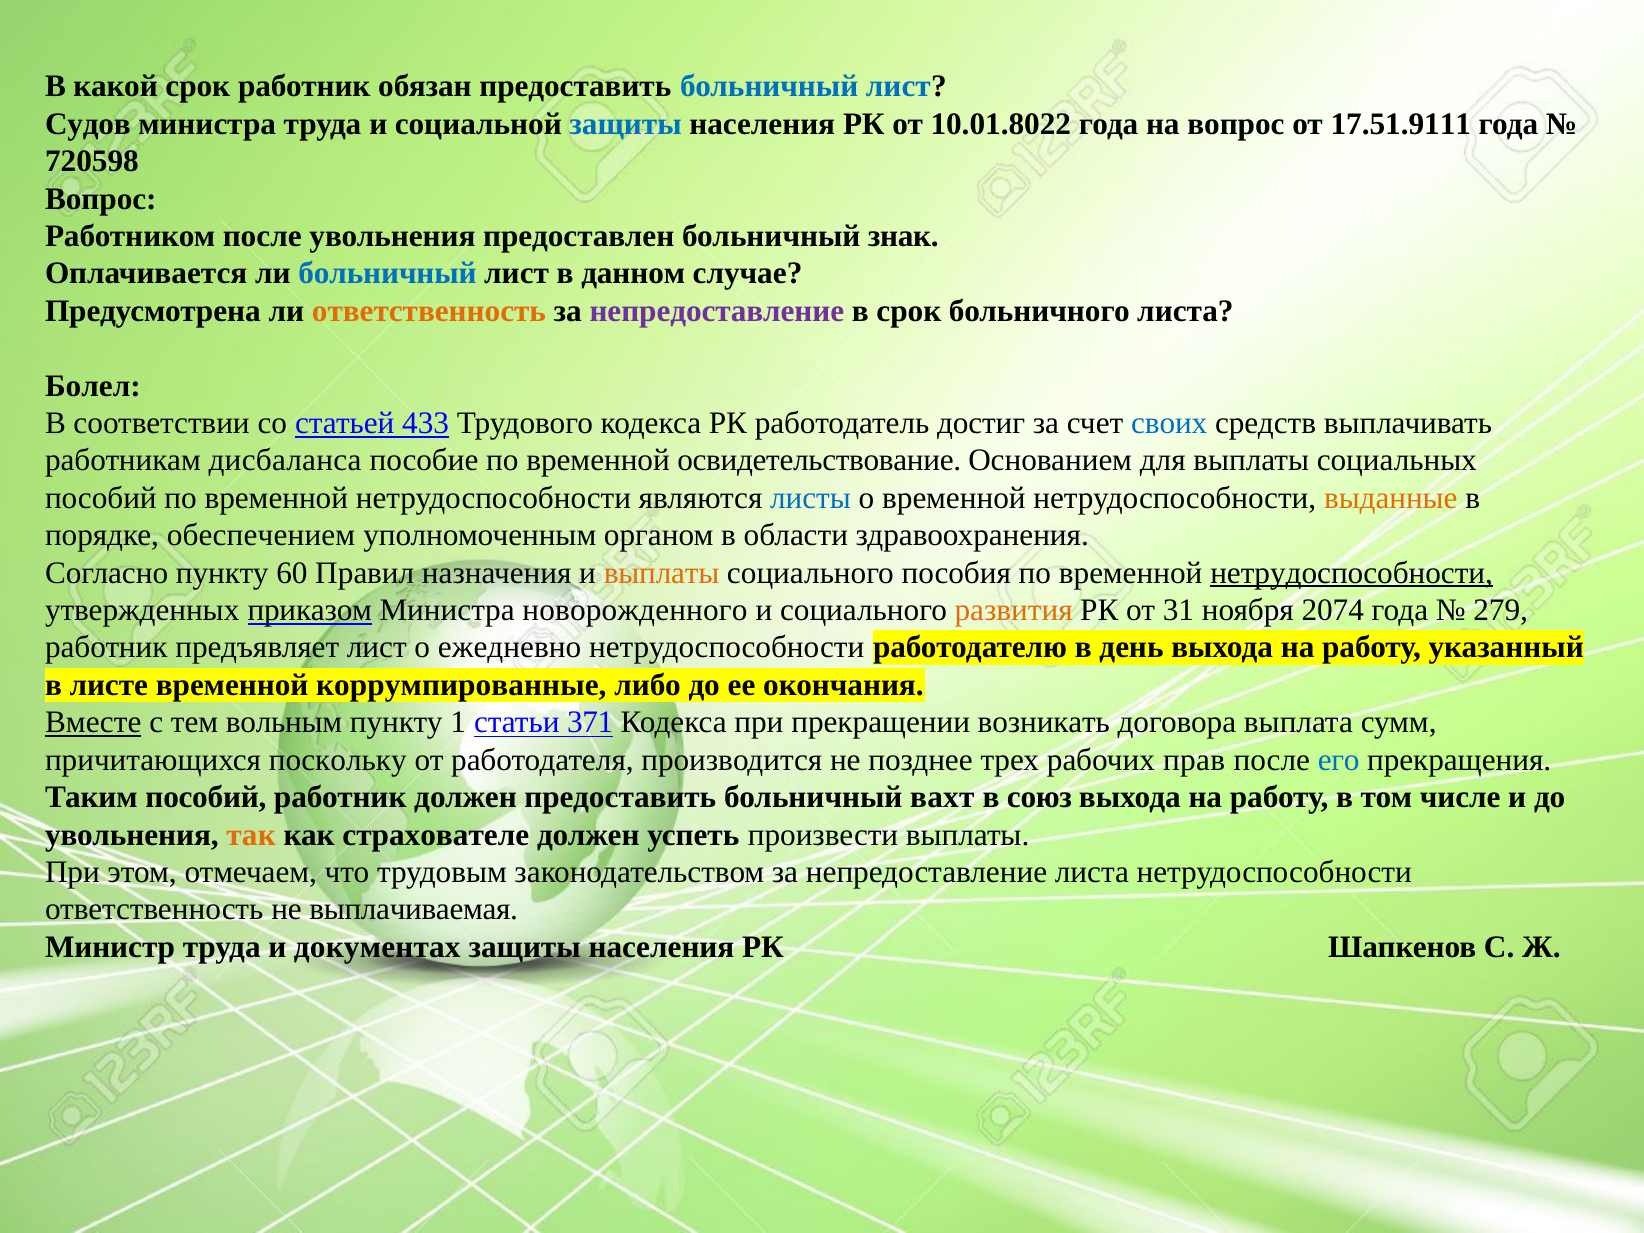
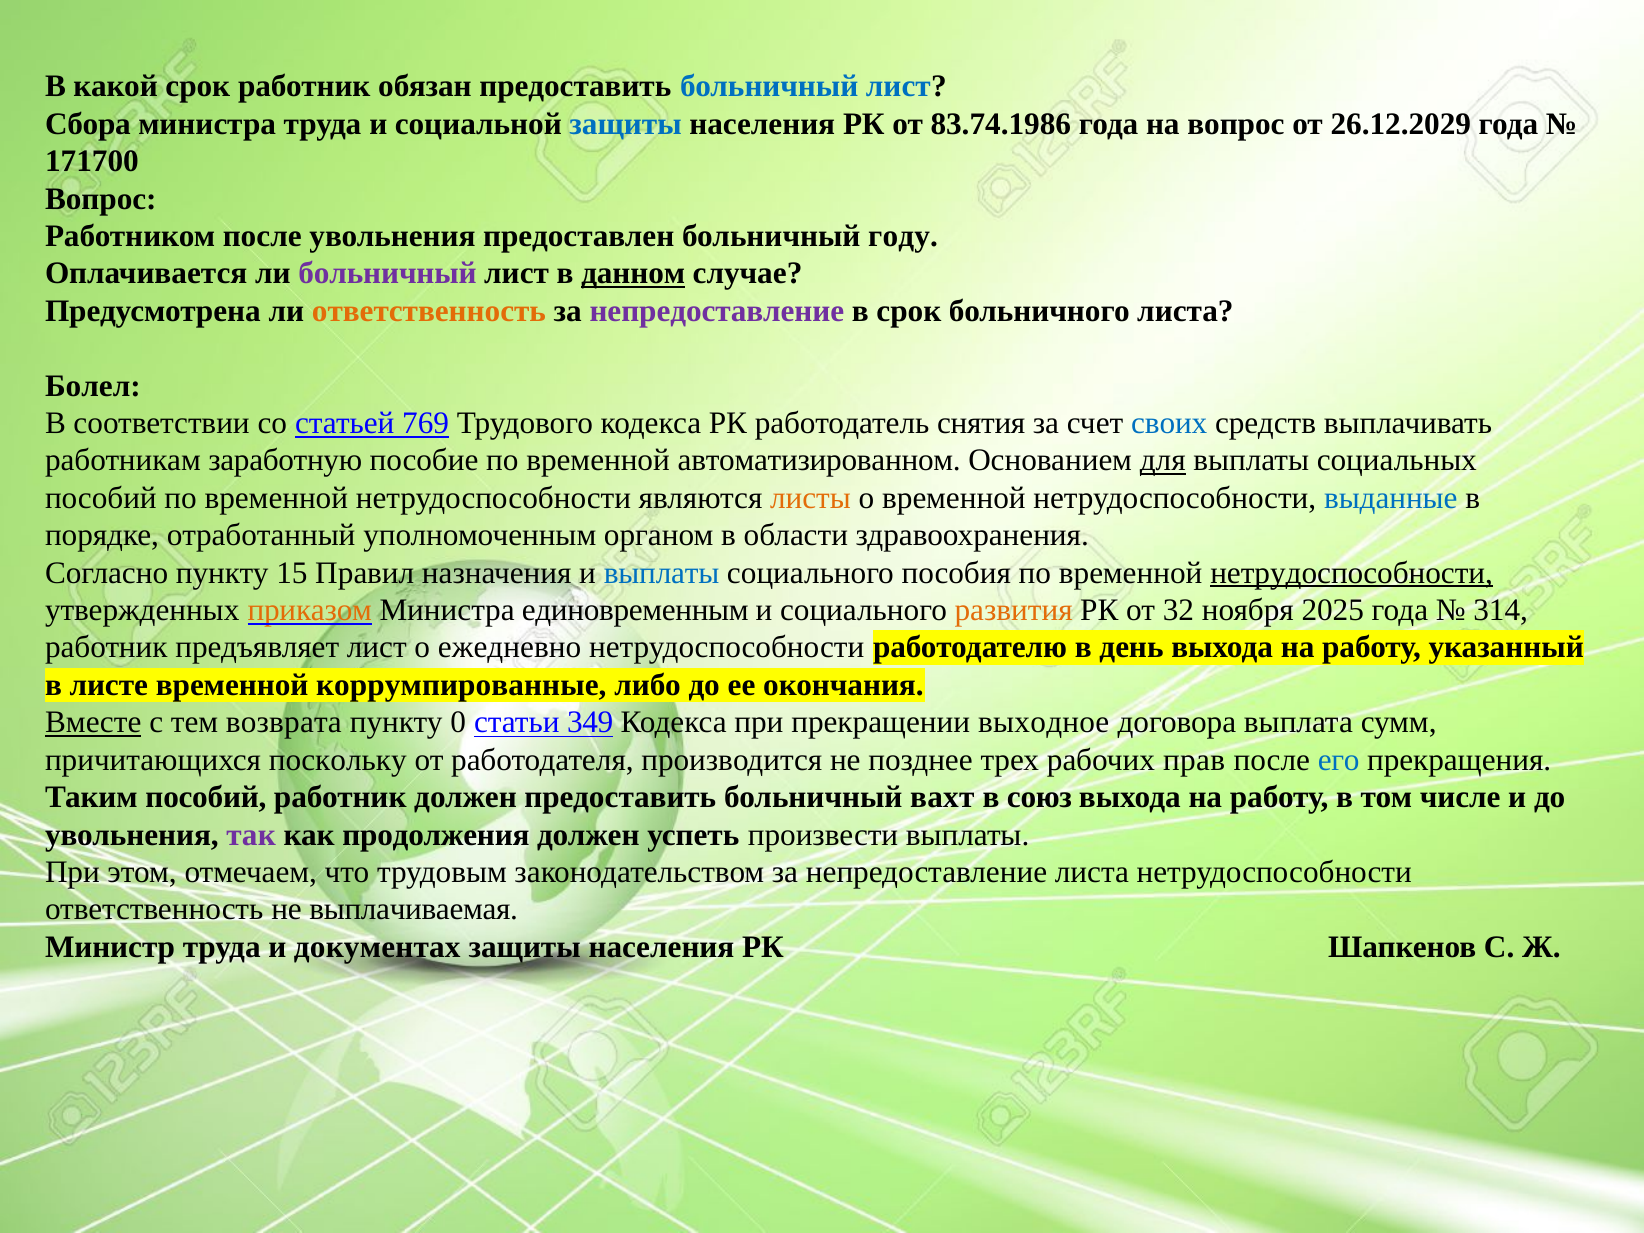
Судов: Судов -> Сбора (88, 124)
10.01.8022: 10.01.8022 -> 83.74.1986 (1001, 124)
17.51.9111: 17.51.9111 -> 26.12.2029 (1401, 124)
720598: 720598 -> 171700 (92, 161)
знак: знак -> году (903, 236)
больничный colour: blue -> purple (388, 274)
данном underline: none -> present (633, 274)
433: 433 -> 769 (426, 423)
достиг: достиг -> снятия (981, 423)
дисбаланса: дисбаланса -> заработную (285, 461)
освидетельствование: освидетельствование -> автоматизированном (819, 461)
для underline: none -> present (1163, 461)
листы colour: blue -> orange (811, 498)
выданные colour: orange -> blue (1391, 498)
обеспечением: обеспечением -> отработанный (261, 535)
60: 60 -> 15 (292, 573)
выплаты colour: orange -> blue (662, 573)
приказом colour: black -> orange (310, 610)
новорожденного: новорожденного -> единовременным (635, 610)
31: 31 -> 32 (1178, 610)
2074: 2074 -> 2025 (1333, 610)
279: 279 -> 314 (1501, 610)
вольным: вольным -> возврата (284, 722)
1: 1 -> 0 (458, 722)
371: 371 -> 349 (590, 722)
возникать: возникать -> выходное (1044, 722)
так colour: orange -> purple (251, 835)
страхователе: страхователе -> продолжения (436, 835)
